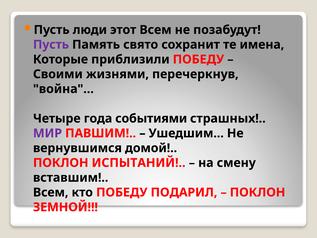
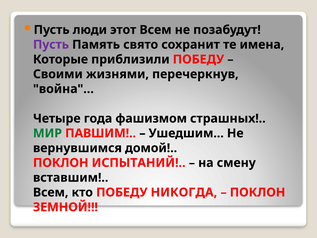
событиями: событиями -> фашизмом (151, 118)
МИР colour: purple -> green (47, 133)
ПОДАРИЛ: ПОДАРИЛ -> НИКОГДА (184, 192)
